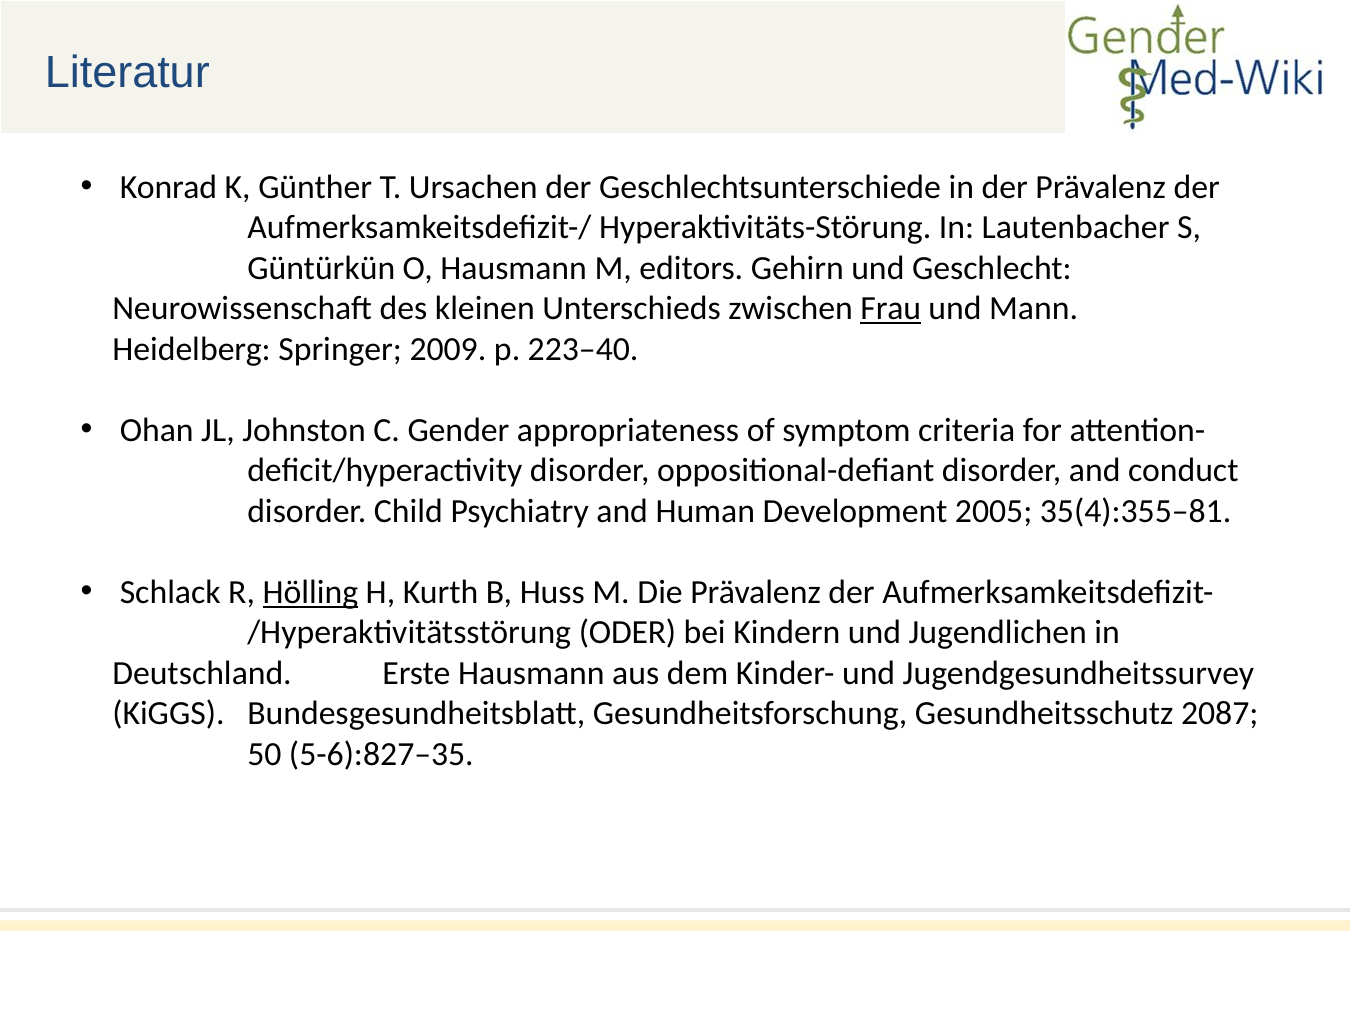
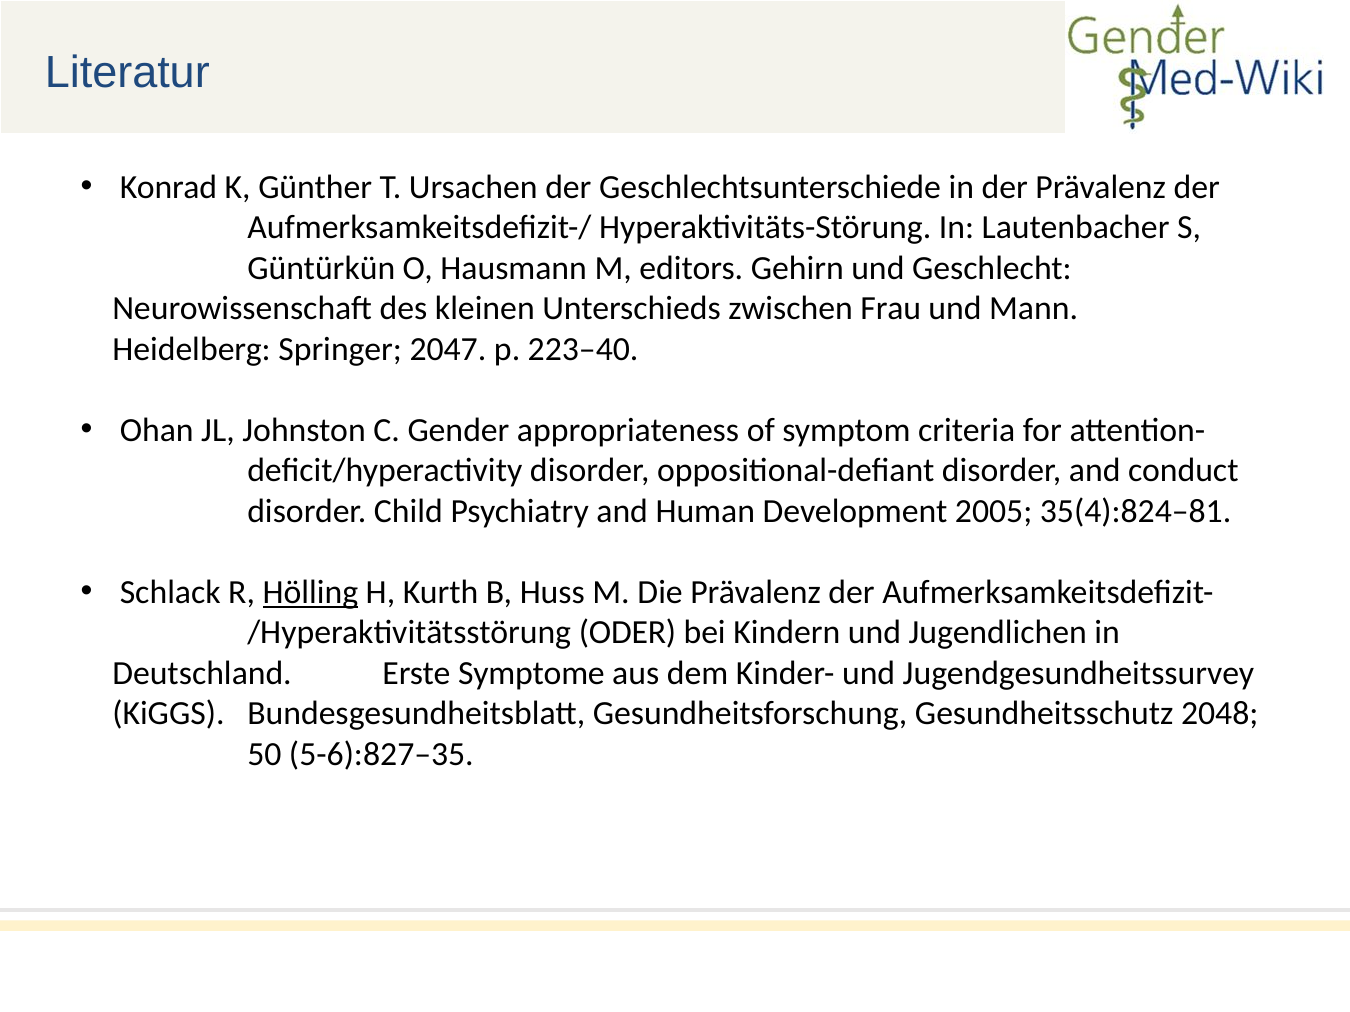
Frau underline: present -> none (891, 309)
2009: 2009 -> 2047 (448, 349)
35(4):355–81: 35(4):355–81 -> 35(4):824–81 (1136, 511)
Erste Hausmann: Hausmann -> Symptome (531, 673)
2087: 2087 -> 2048 (1220, 714)
